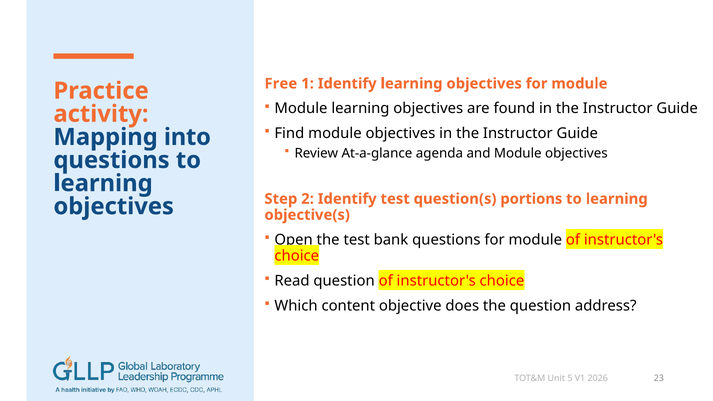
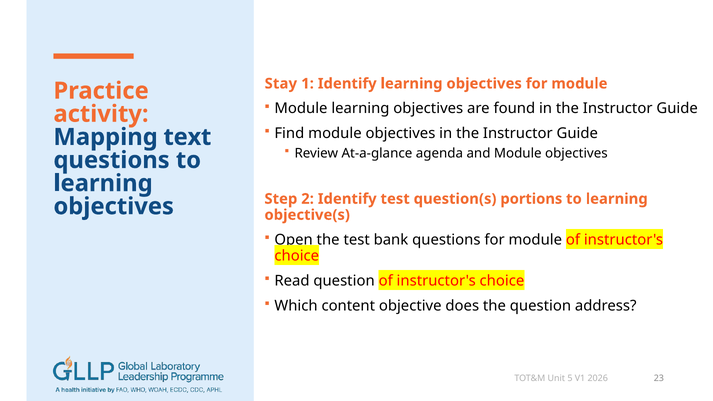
Free: Free -> Stay (281, 84)
into: into -> text (187, 137)
